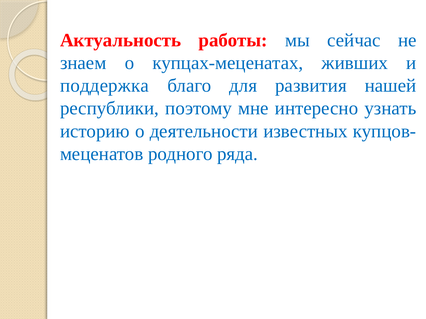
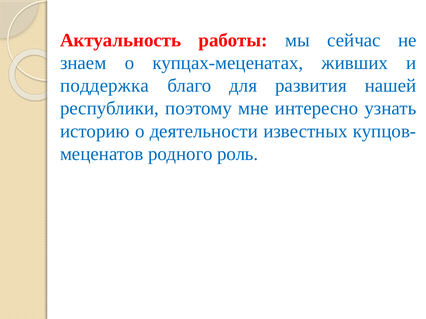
ряда: ряда -> роль (238, 154)
